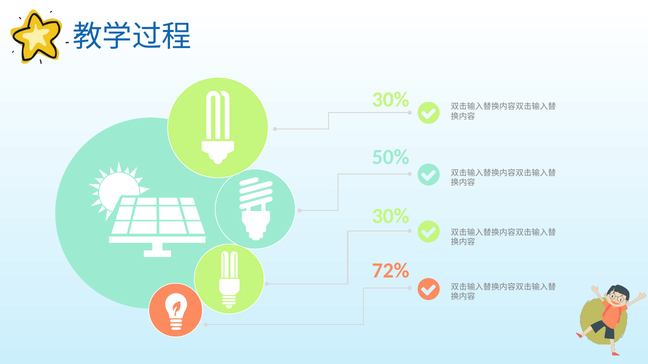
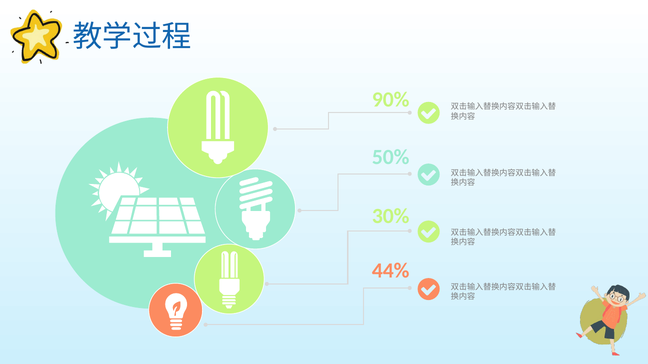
30%: 30% -> 90% (391, 100)
72%: 72% -> 44% (391, 271)
